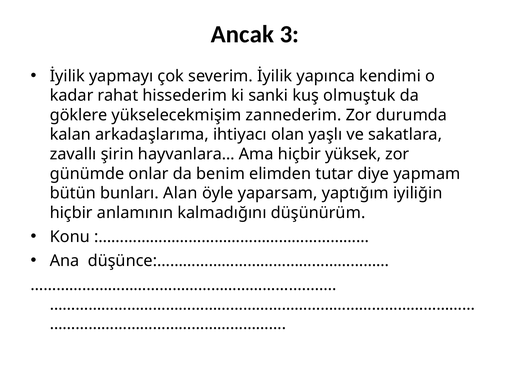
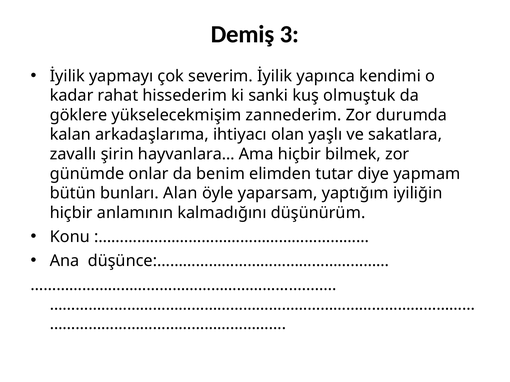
Ancak: Ancak -> Demiş (243, 34)
yüksek: yüksek -> bilmek (353, 154)
